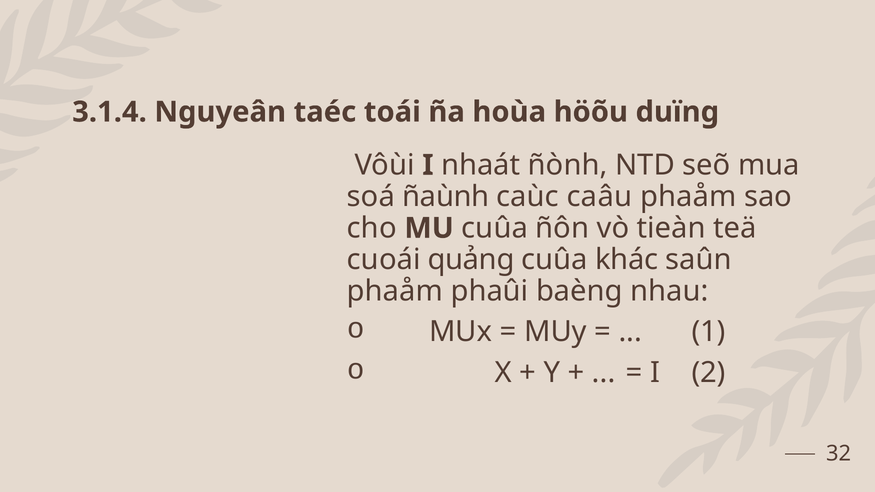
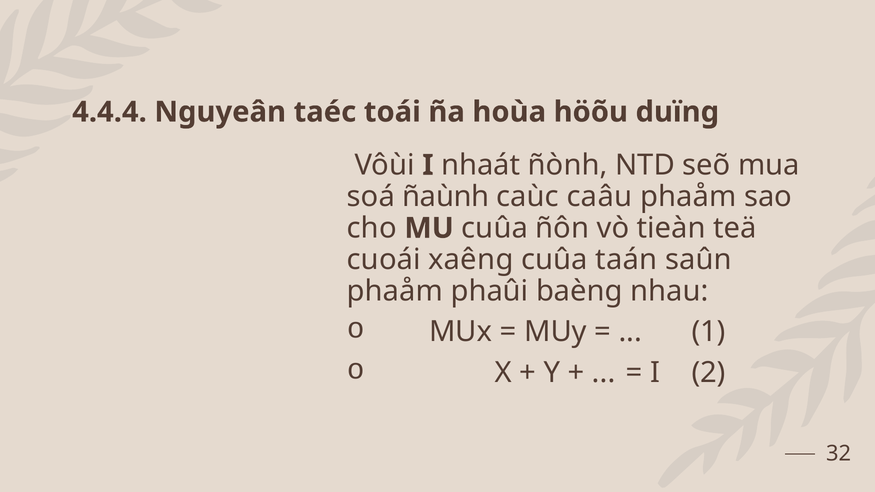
3.1.4: 3.1.4 -> 4.4.4 (109, 112)
quảng: quảng -> xaêng (471, 260)
khác: khác -> taán (626, 260)
